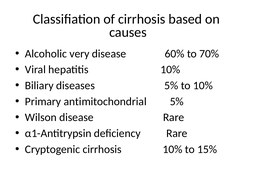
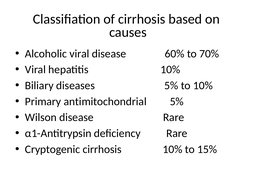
Alcoholic very: very -> viral (79, 54)
